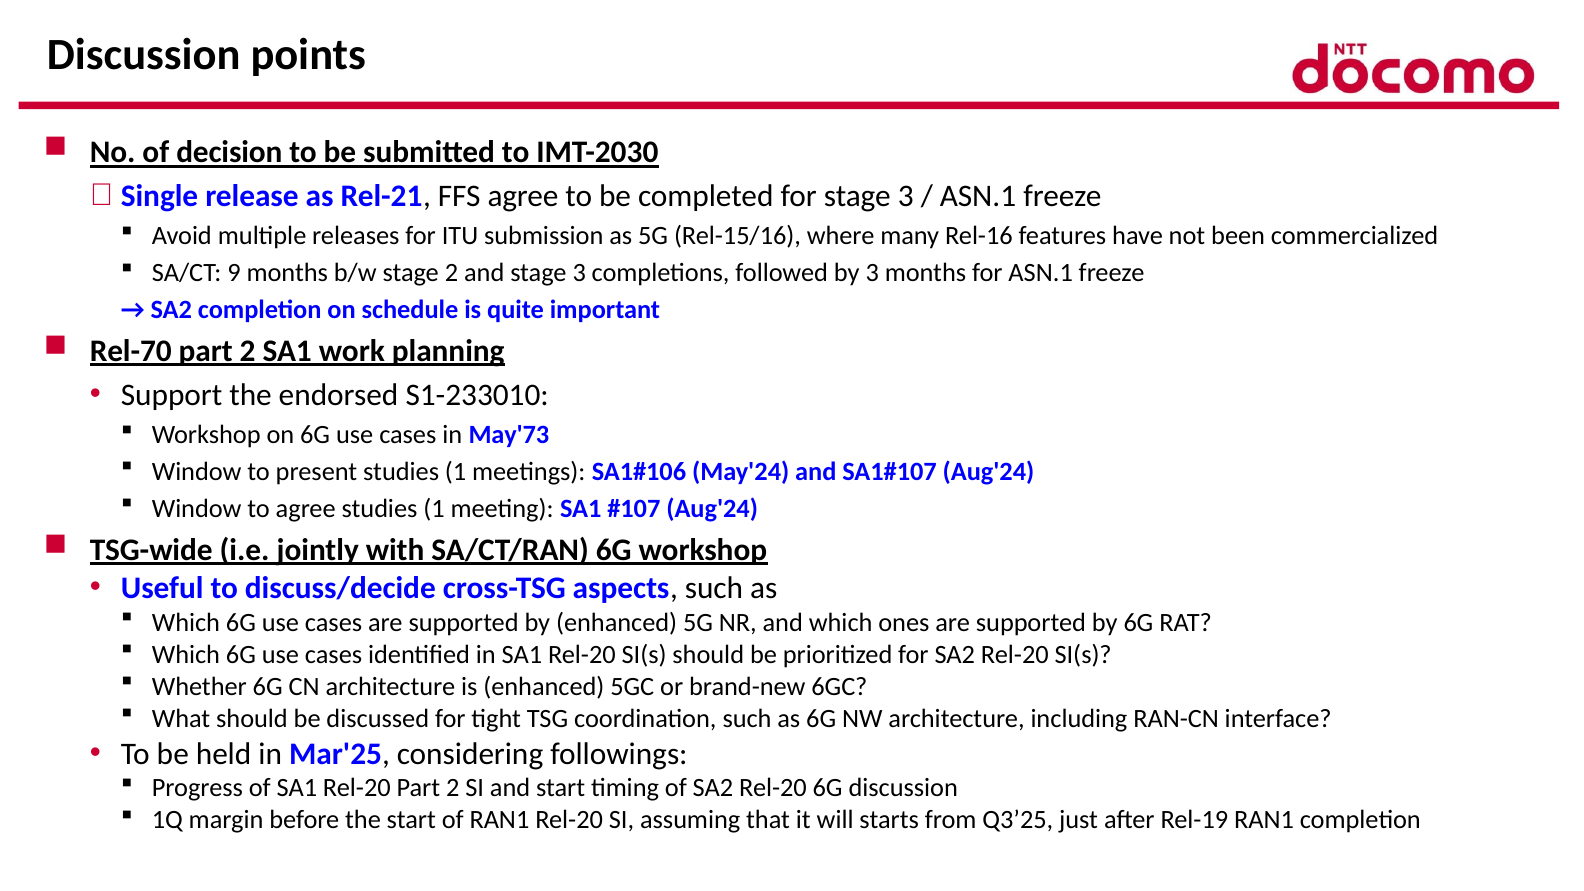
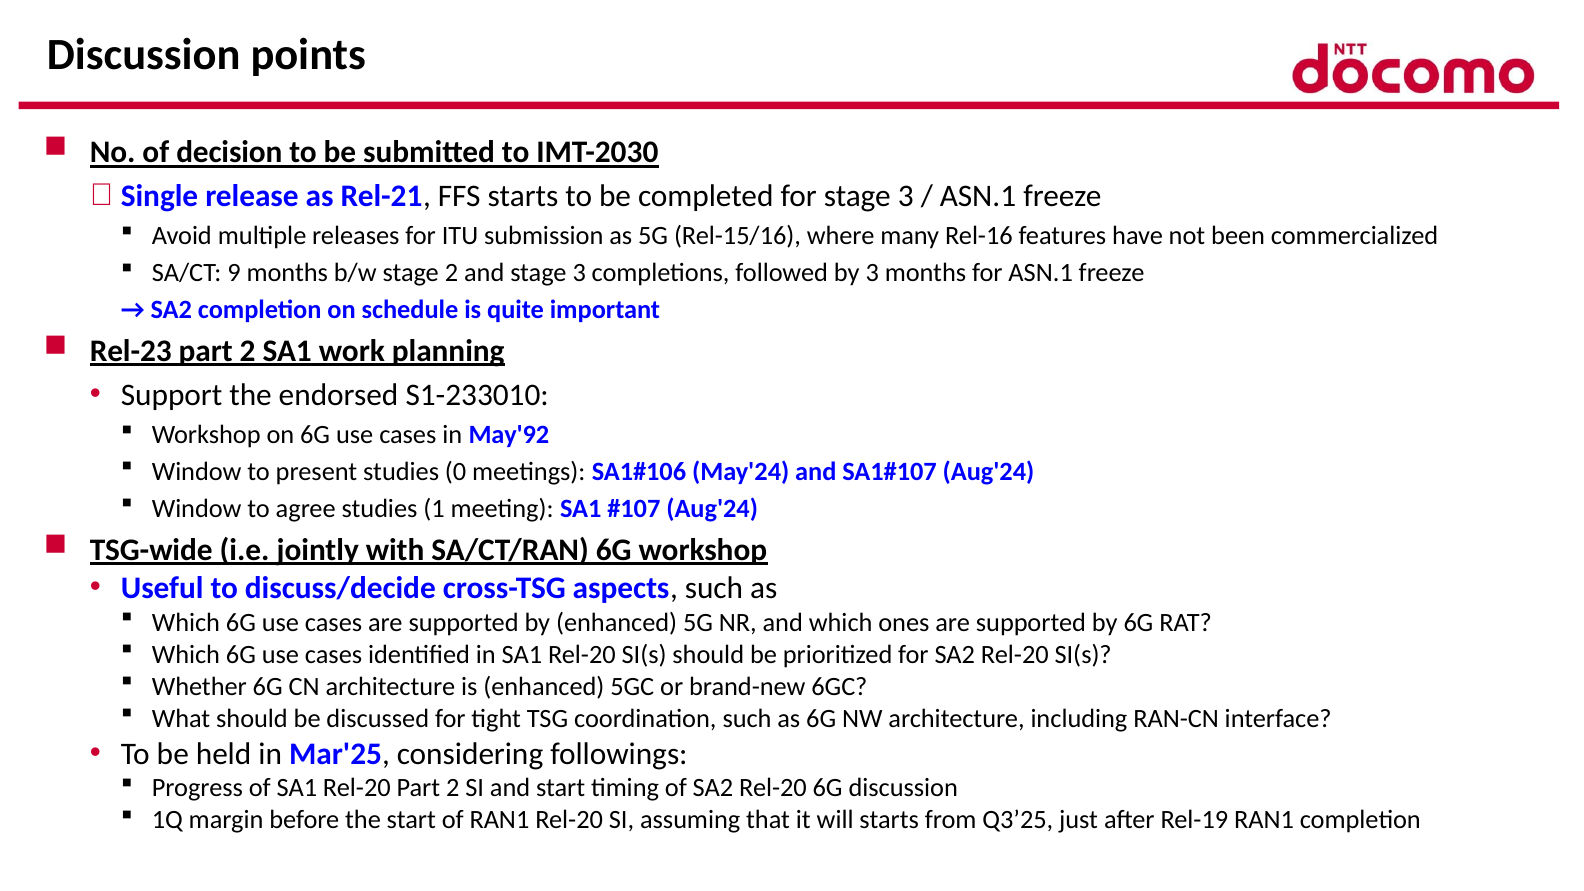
FFS agree: agree -> starts (523, 197)
Rel-70: Rel-70 -> Rel-23 (131, 351)
May'73: May'73 -> May'92 (509, 435)
present studies 1: 1 -> 0 (456, 472)
